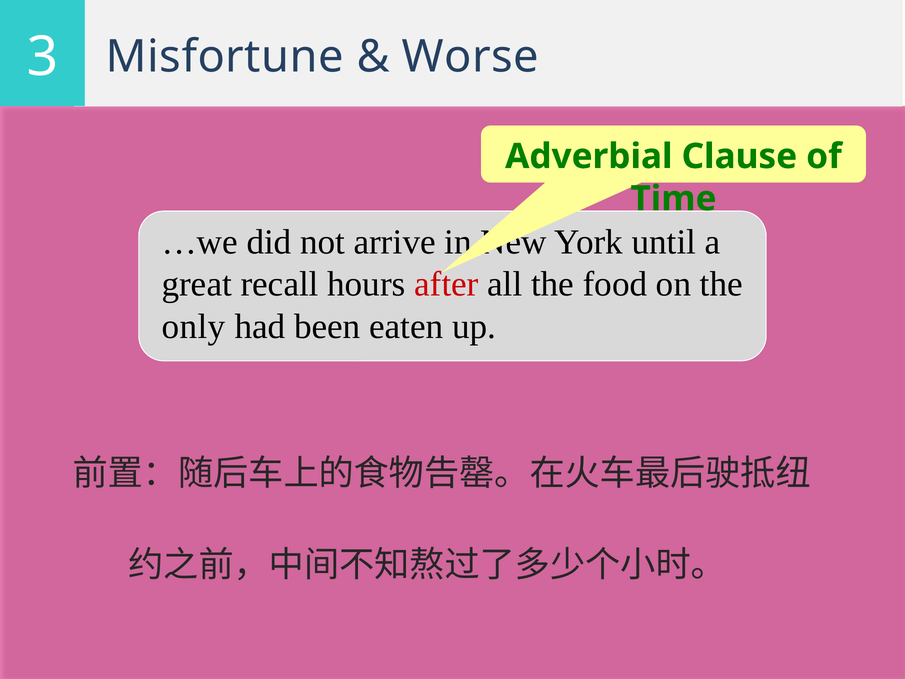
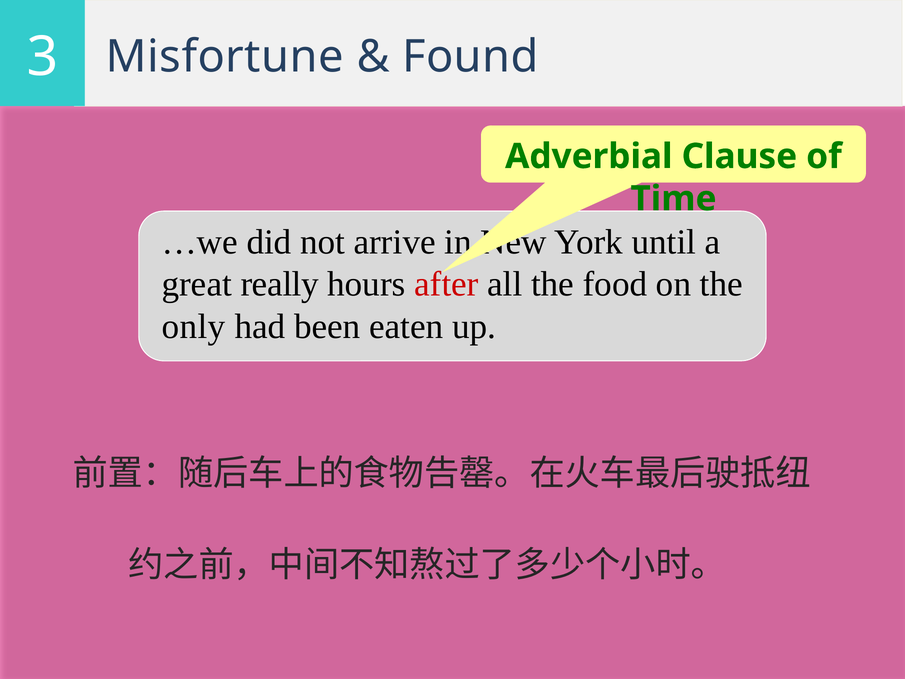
Worse: Worse -> Found (470, 57)
recall: recall -> really (280, 284)
